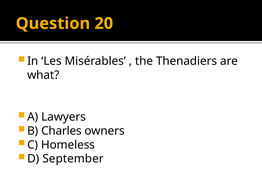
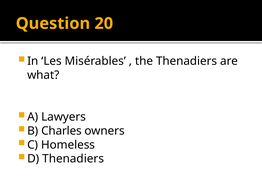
D September: September -> Thenadiers (73, 159)
